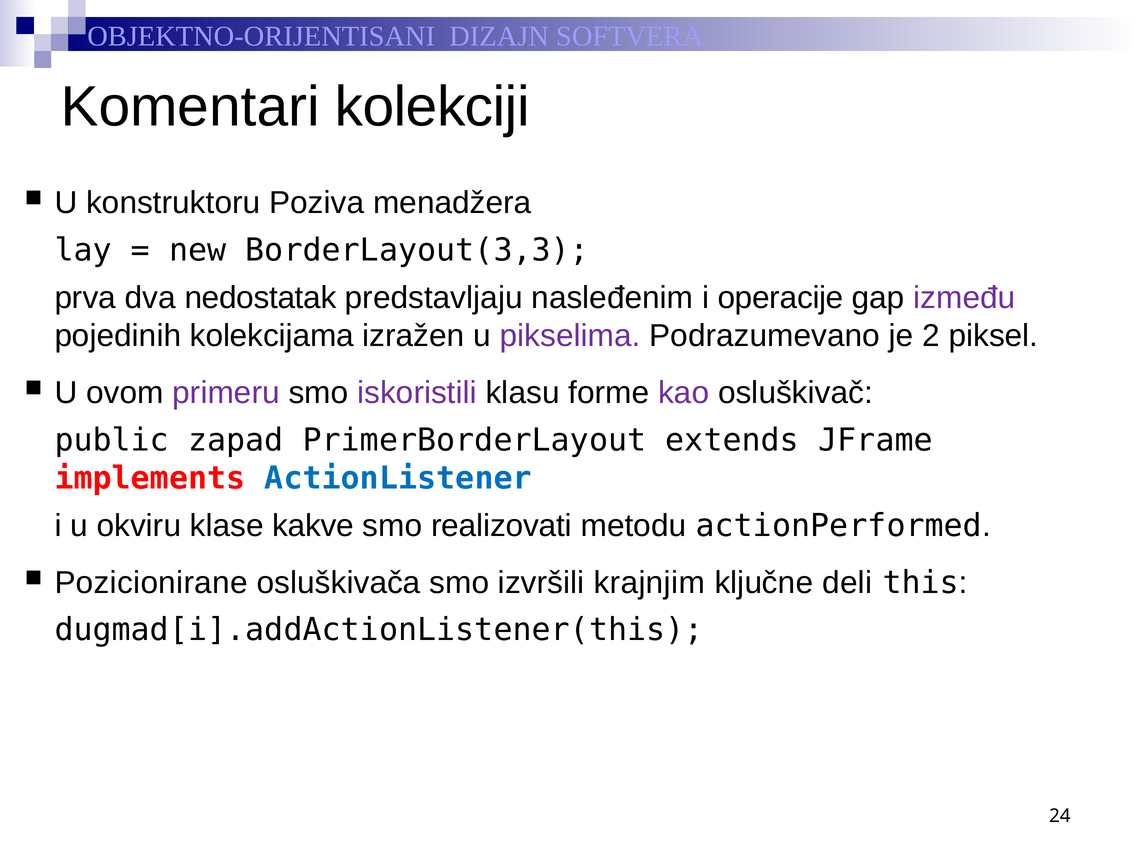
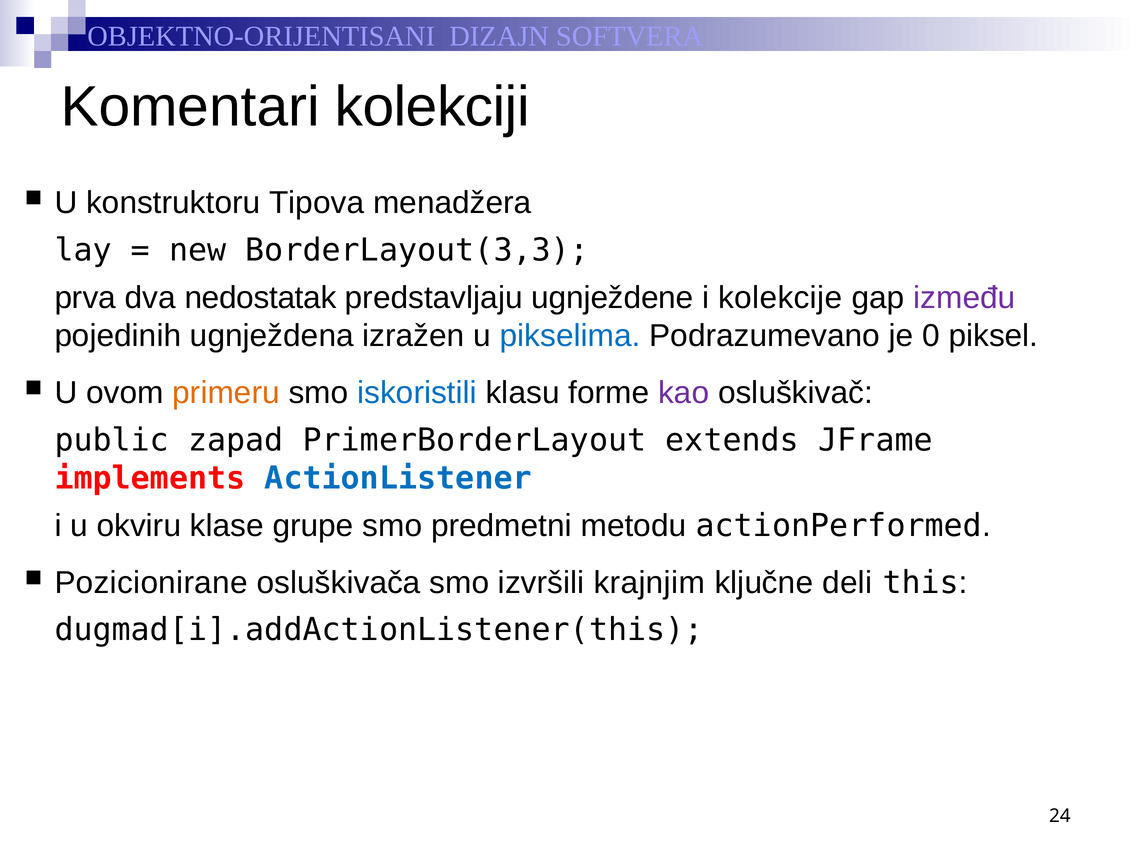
Poziva: Poziva -> Tipova (317, 203)
nasleđenim: nasleđenim -> ugnježdene (612, 298)
operacije: operacije -> kolekcije (780, 298)
kolekcijama: kolekcijama -> ugnježdena (272, 336)
pikselima colour: purple -> blue (570, 336)
2: 2 -> 0 (931, 336)
primeru colour: purple -> orange (226, 393)
iskoristili colour: purple -> blue (417, 393)
kakve: kakve -> grupe (313, 526)
realizovati: realizovati -> predmetni (501, 526)
